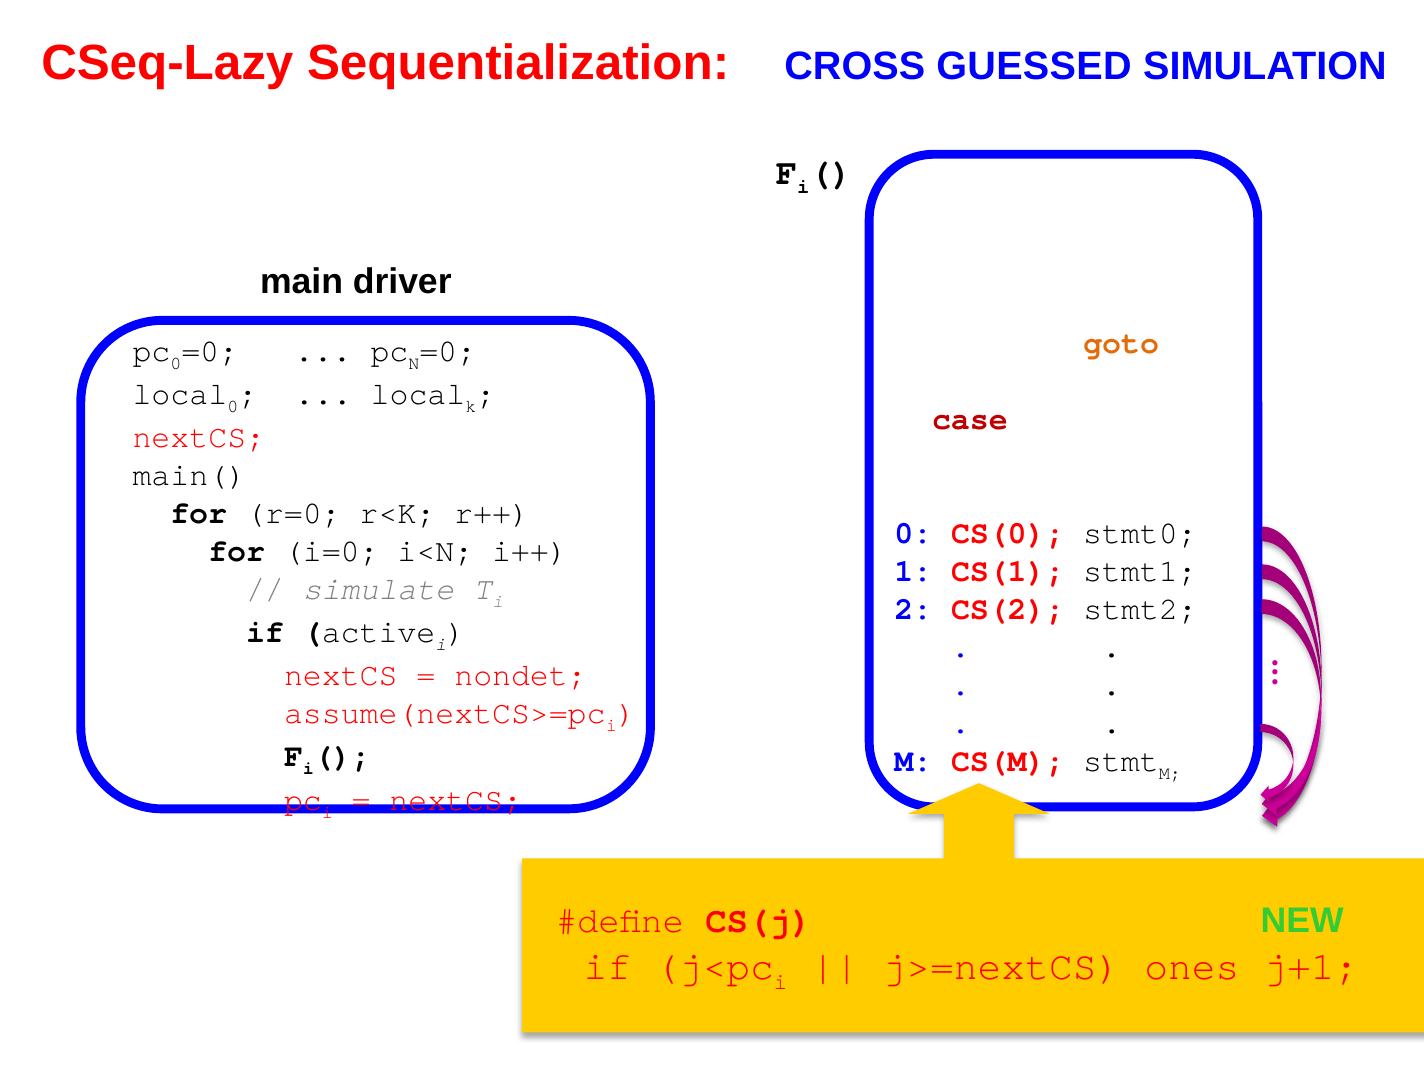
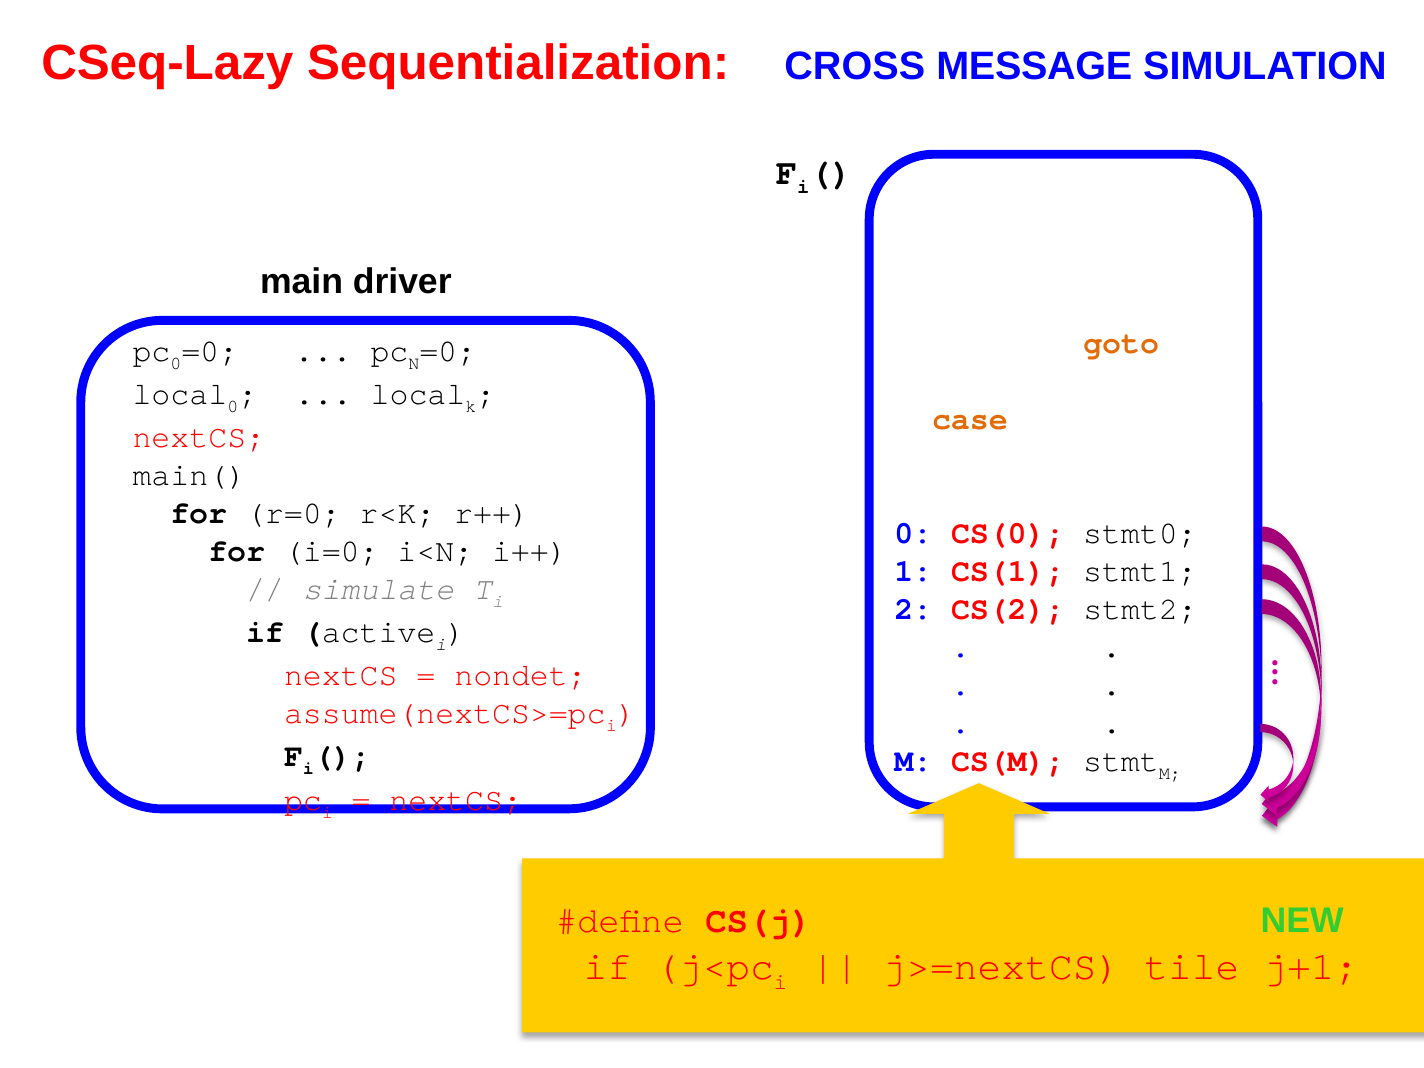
GUESSED: GUESSED -> MESSAGE (1034, 66)
case colour: red -> orange (970, 419)
ones: ones -> tile (1192, 966)
